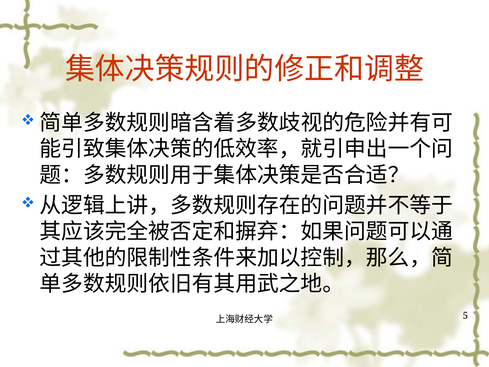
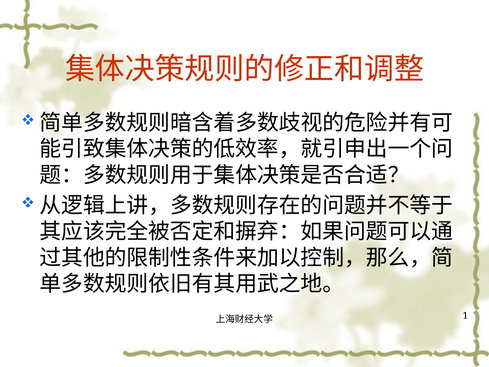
5: 5 -> 1 (465, 315)
